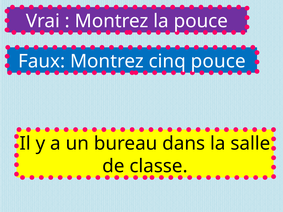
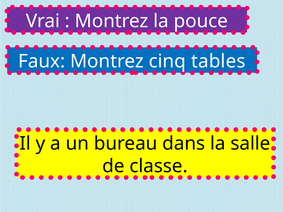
cinq pouce: pouce -> tables (218, 61)
